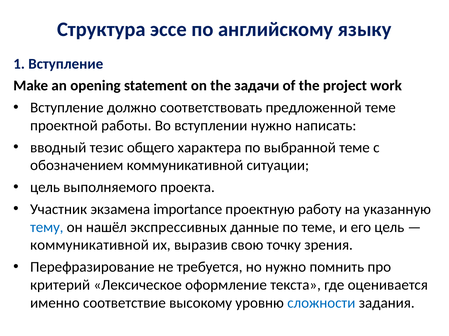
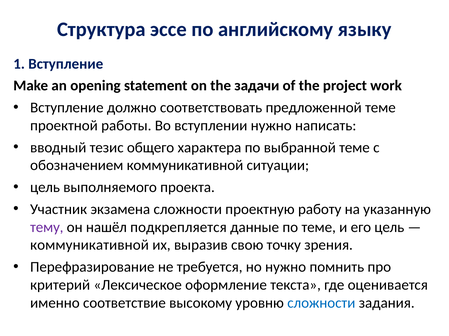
экзамена importance: importance -> сложности (188, 210)
тему colour: blue -> purple (47, 228)
экспрессивных: экспрессивных -> подкрепляется (178, 228)
